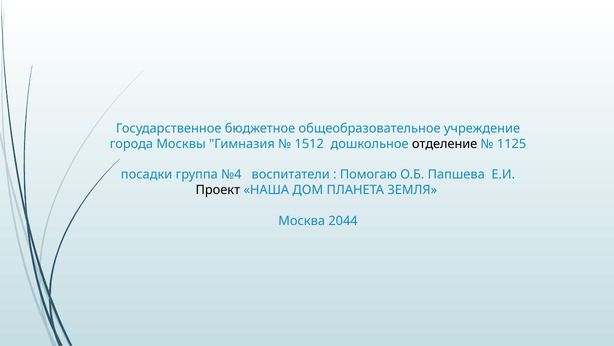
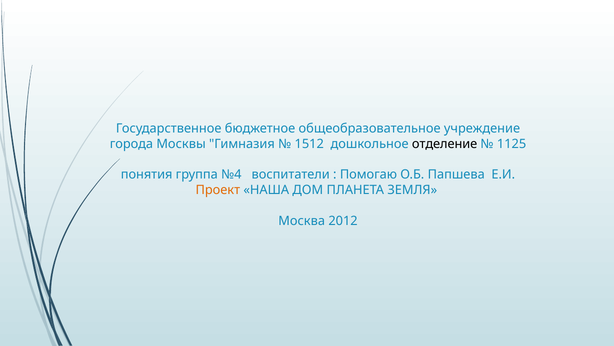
посадки: посадки -> понятия (147, 174)
Проект colour: black -> orange (218, 190)
2044: 2044 -> 2012 (343, 221)
